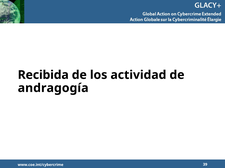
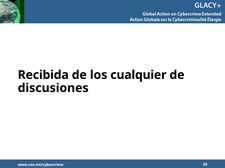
actividad: actividad -> cualquier (138, 75)
andragogía: andragogía -> discusiones (53, 88)
